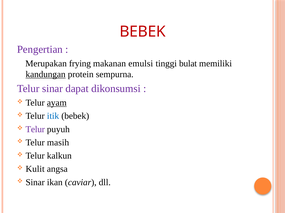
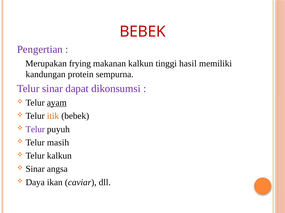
makanan emulsi: emulsi -> kalkun (141, 64)
bulat: bulat -> hasil (188, 64)
kandungan underline: present -> none (46, 75)
itik colour: blue -> orange (53, 116)
Kulit: Kulit -> Sinar (35, 170)
Sinar: Sinar -> Daya (35, 183)
